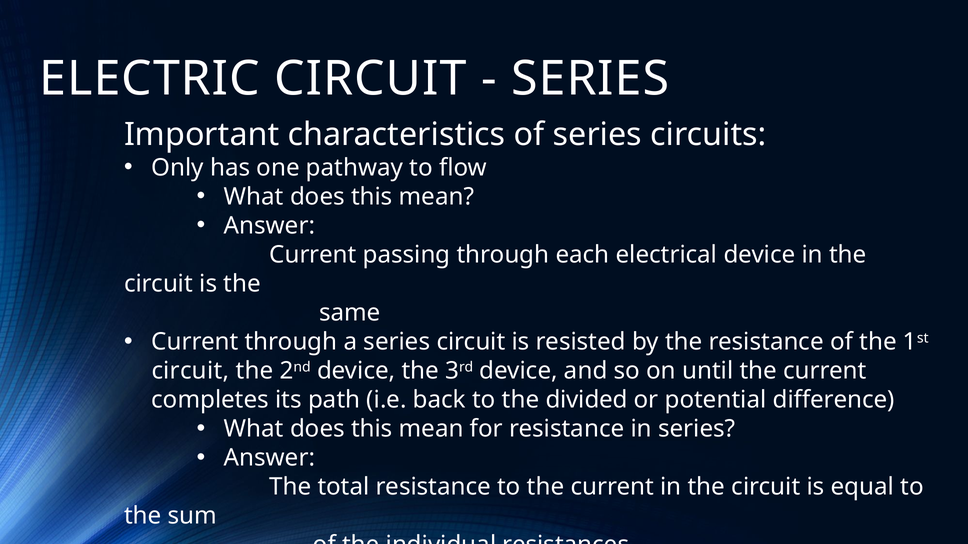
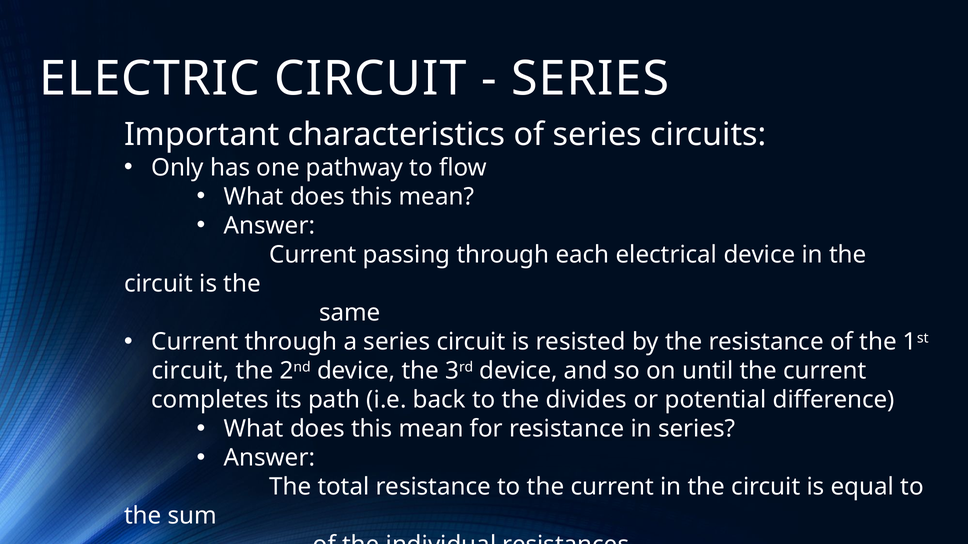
divided: divided -> divides (586, 400)
